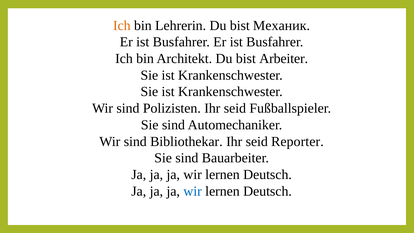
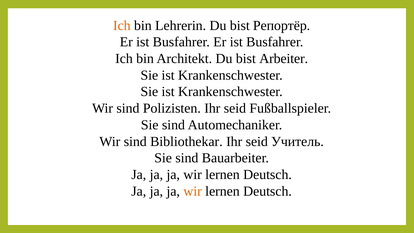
Механик: Механик -> Репортёр (282, 25)
Reporter: Reporter -> Учитель (297, 141)
wir colour: blue -> orange (193, 191)
